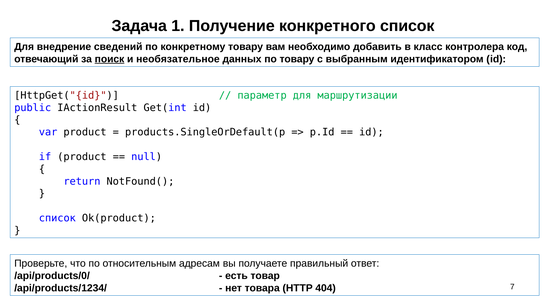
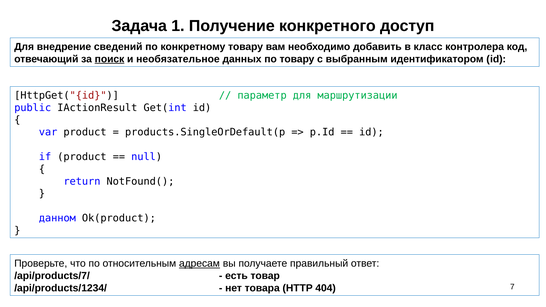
конкретного список: список -> доступ (407, 26)
список: список -> данном (57, 218)
адресам underline: none -> present (199, 264)
/api/products/0/: /api/products/0/ -> /api/products/7/ (52, 276)
